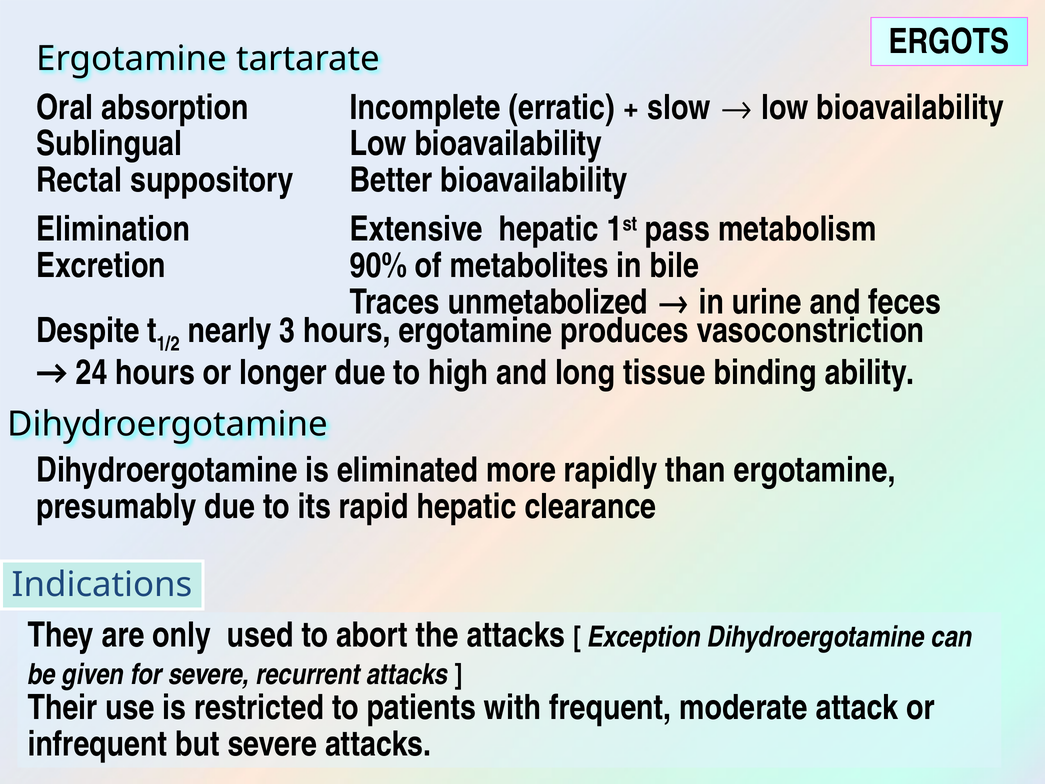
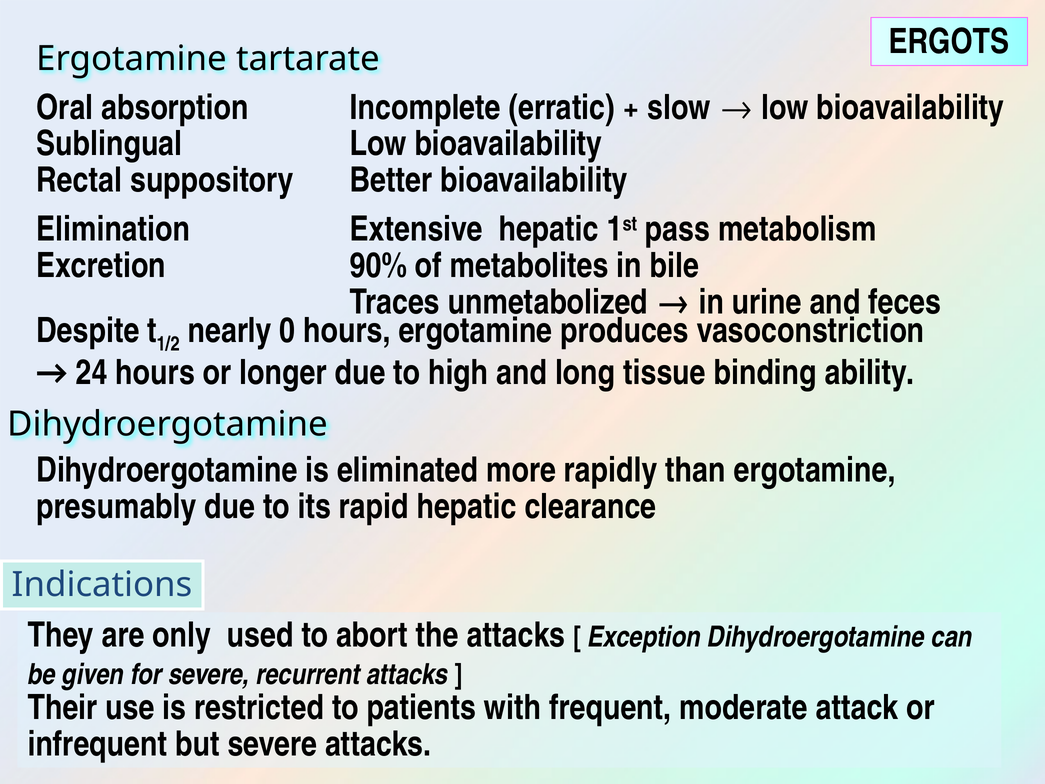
3: 3 -> 0 (287, 331)
